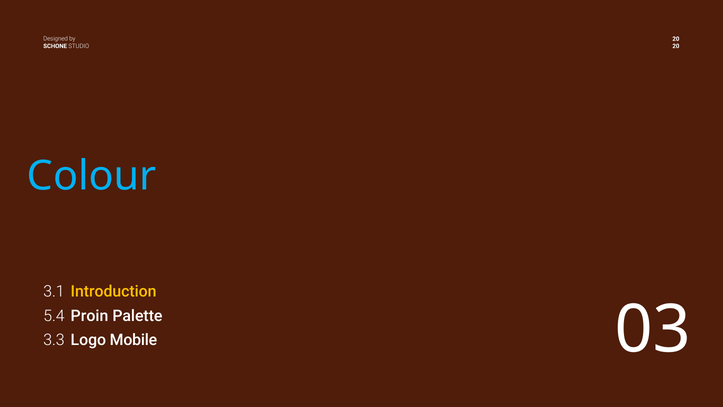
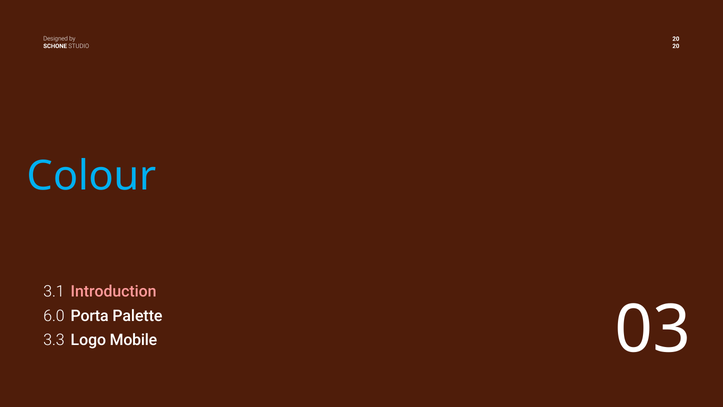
Introduction colour: yellow -> pink (114, 291)
5.4: 5.4 -> 6.0 (54, 316)
Proin: Proin -> Porta (90, 316)
